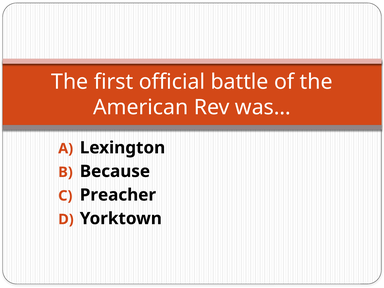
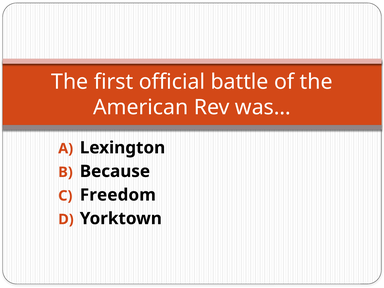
Preacher: Preacher -> Freedom (118, 195)
